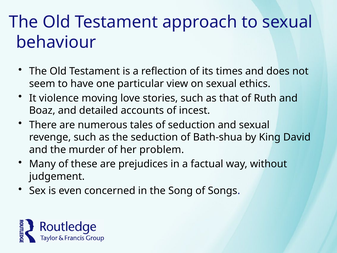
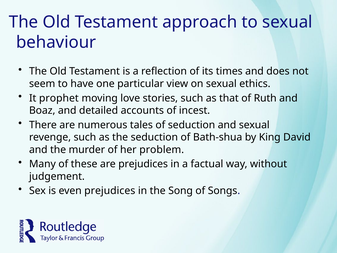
violence: violence -> prophet (59, 98)
even concerned: concerned -> prejudices (110, 191)
